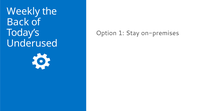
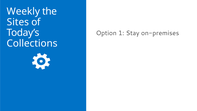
Back: Back -> Sites (18, 22)
Underused: Underused -> Collections (32, 43)
